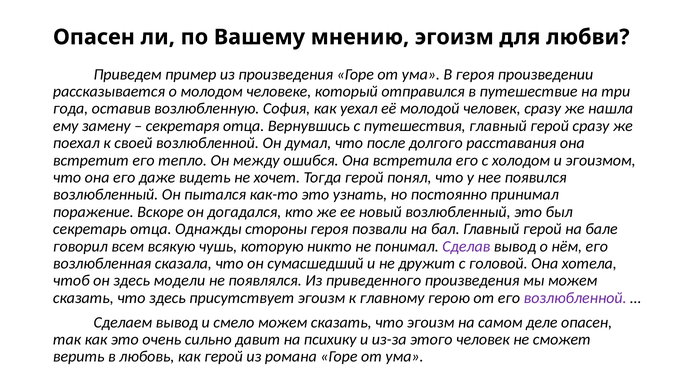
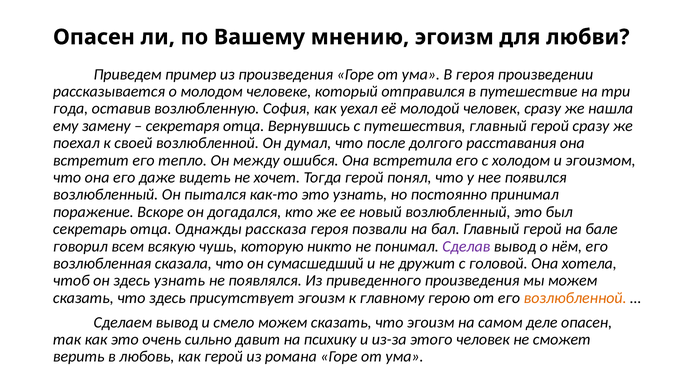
стороны: стороны -> рассказа (276, 229)
здесь модели: модели -> узнать (179, 281)
возлюбленной colour: purple -> orange (575, 298)
